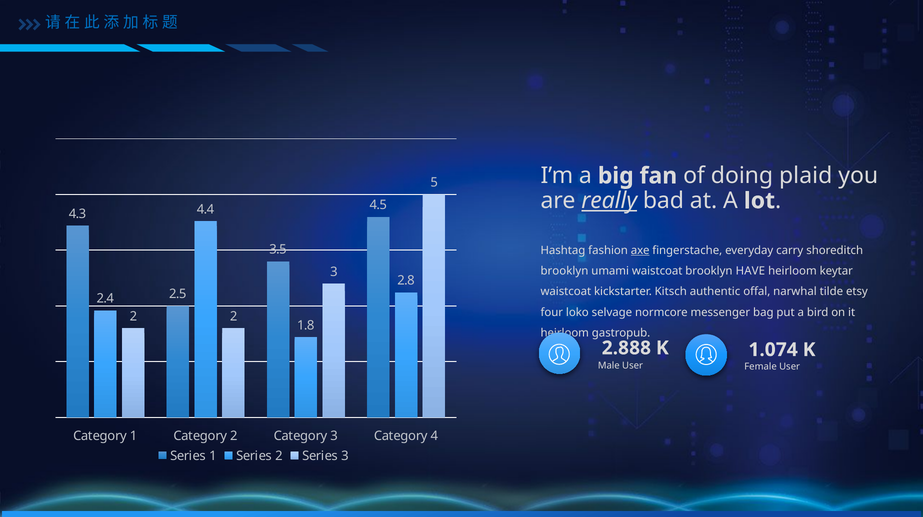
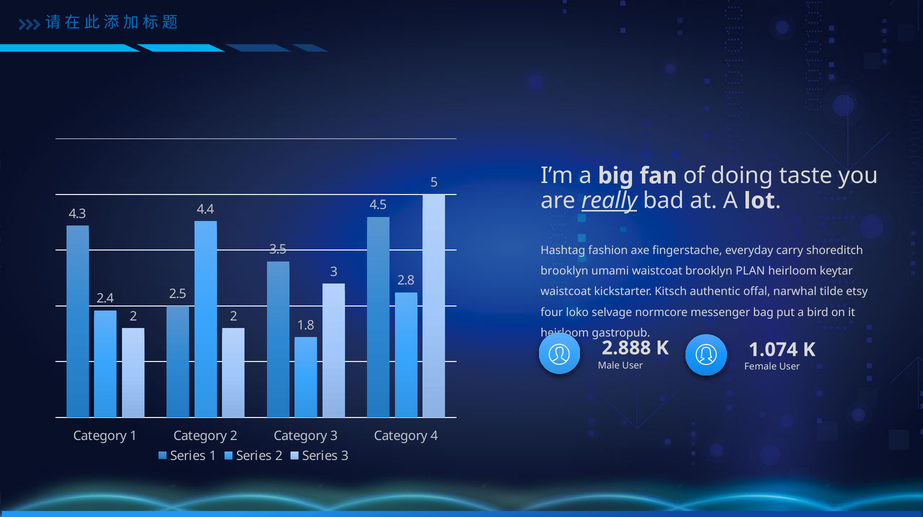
plaid: plaid -> taste (806, 176)
axe underline: present -> none (640, 250)
HAVE: HAVE -> PLAN (750, 271)
